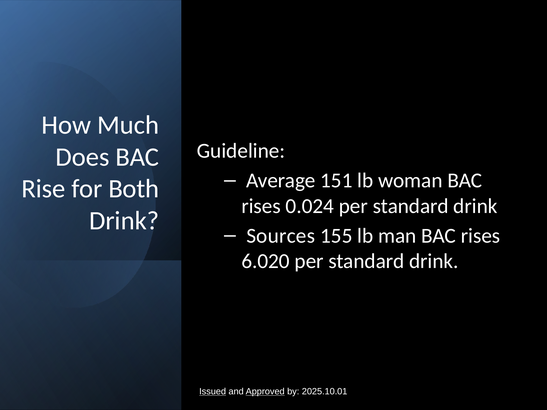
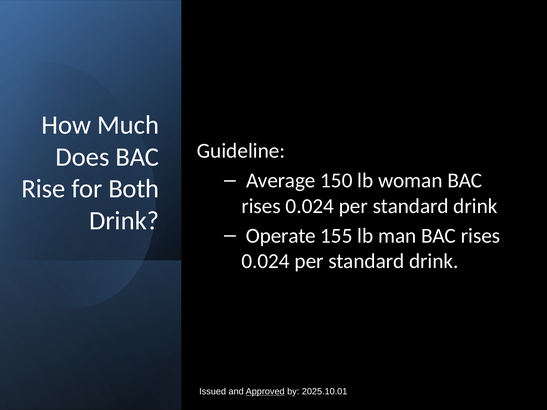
151: 151 -> 150 (336, 181)
Sources: Sources -> Operate (281, 236)
6.020: 6.020 -> 0.024 (266, 261)
Issued underline: present -> none (213, 392)
